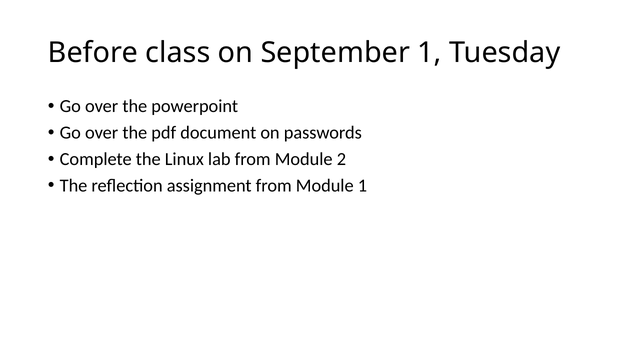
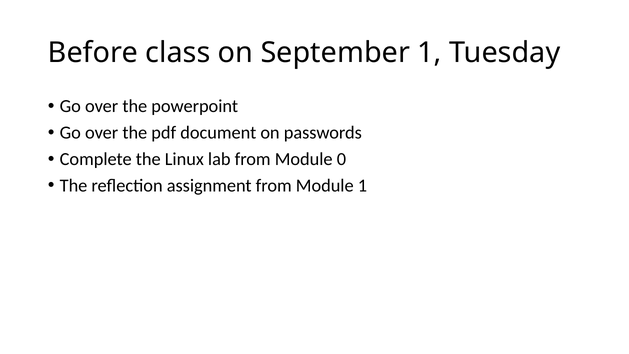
2: 2 -> 0 (341, 159)
